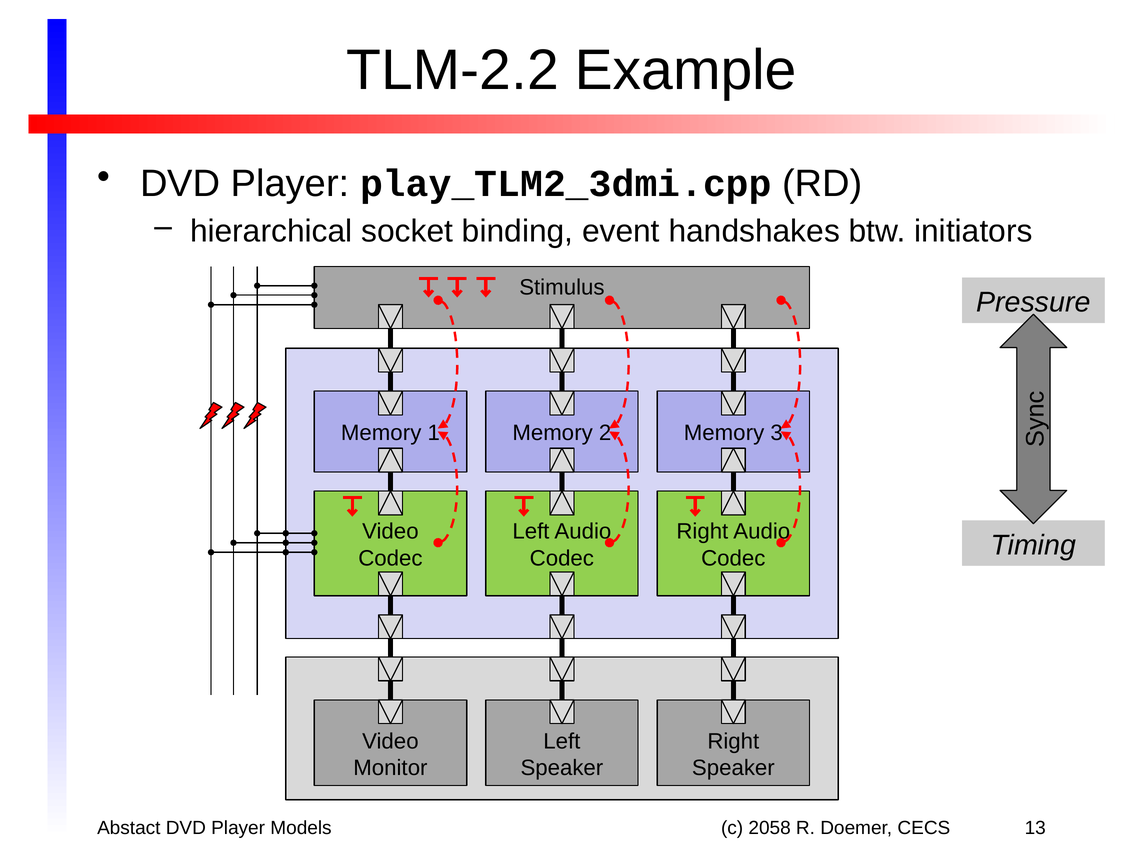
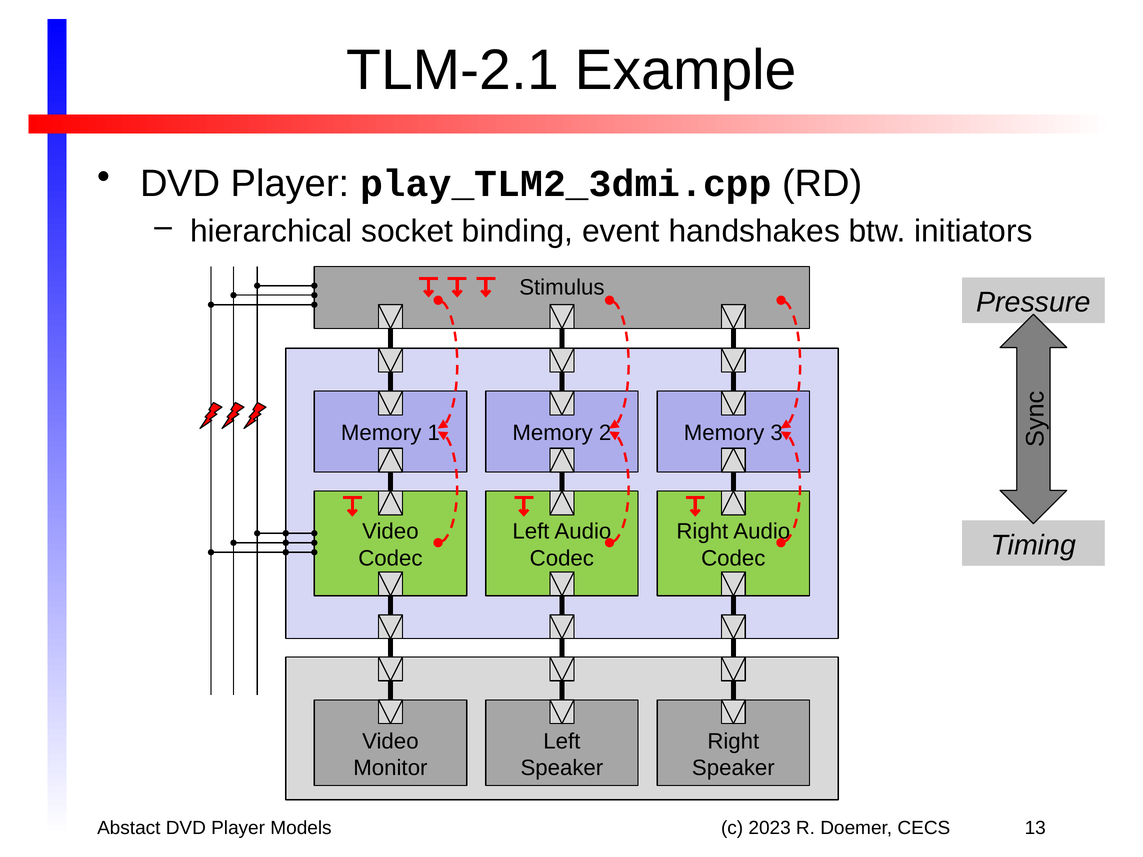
TLM-2.2: TLM-2.2 -> TLM-2.1 (453, 71)
2058: 2058 -> 2023 (770, 828)
